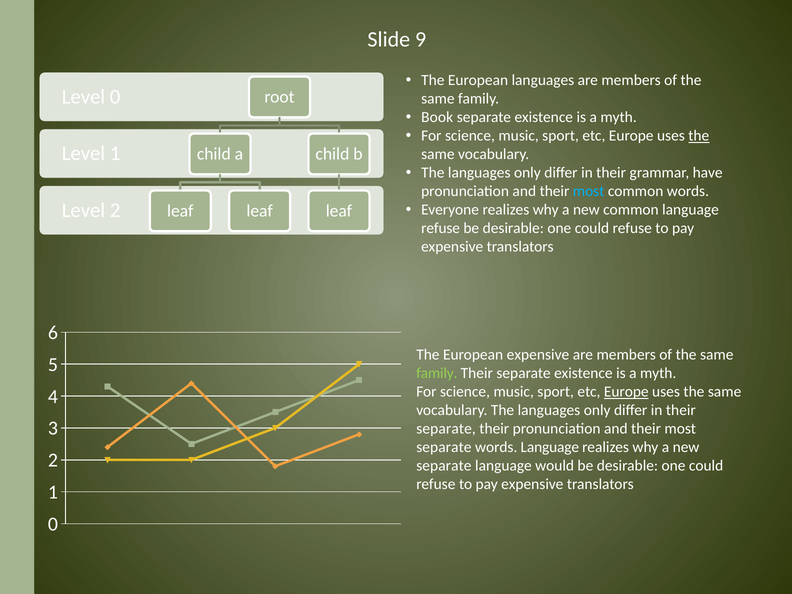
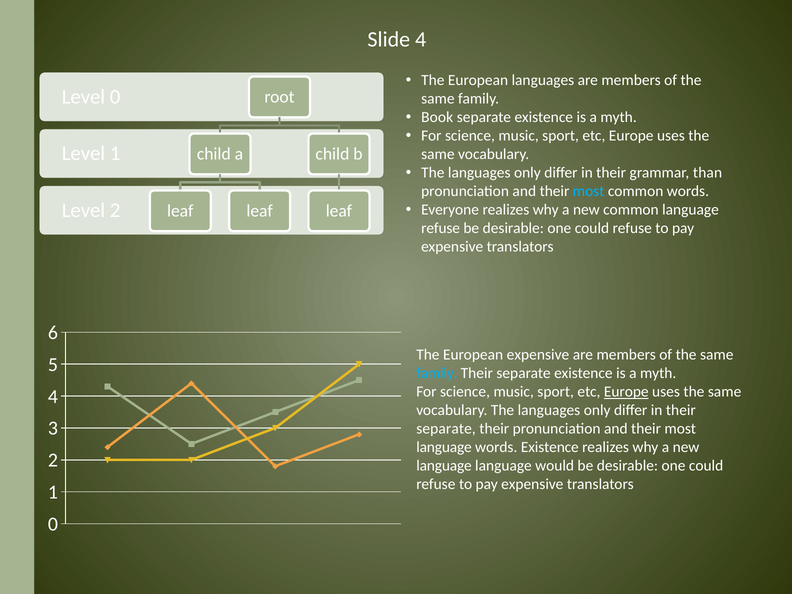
Slide 9: 9 -> 4 (421, 40)
the underline: present -> none (699, 136)
have: have -> than (708, 173)
family colour: light green -> light blue (437, 373)
separate: separate -> language (444, 447)
words Language: Language -> Existence (550, 447)
separate: separate -> language (444, 466)
